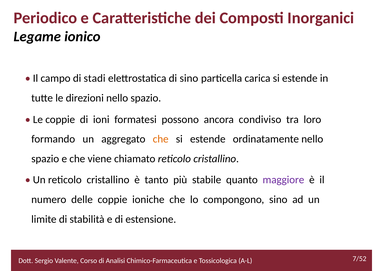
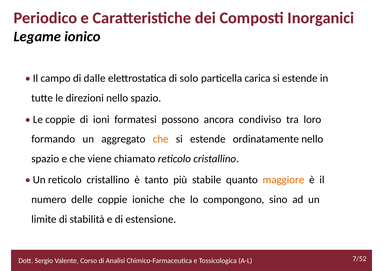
stadi: stadi -> dalle (95, 78)
di sino: sino -> solo (189, 78)
maggiore colour: purple -> orange (283, 180)
